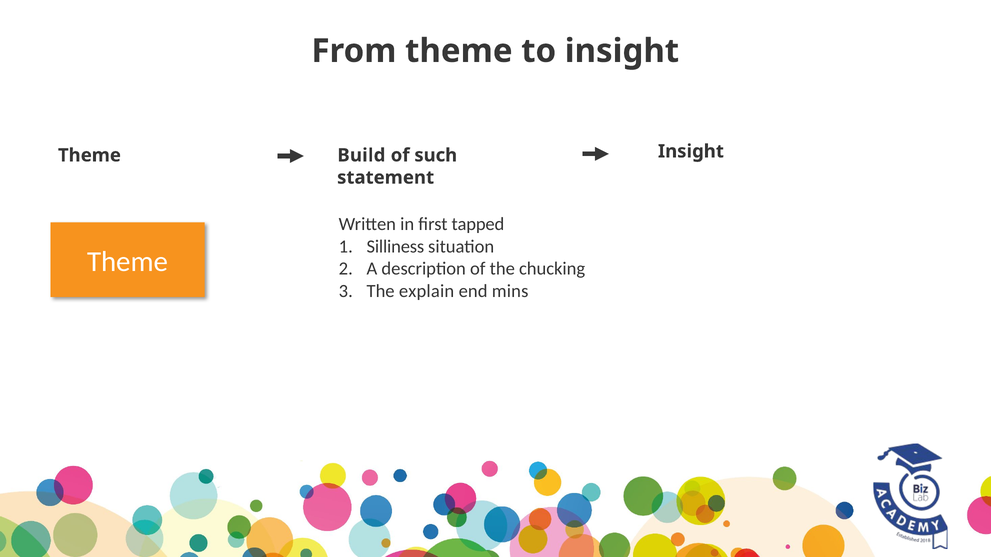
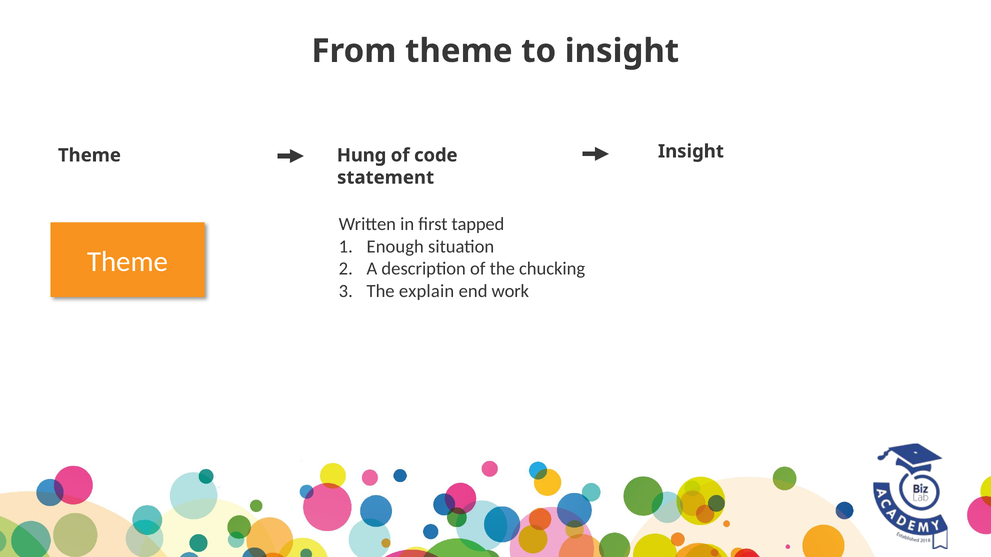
Build: Build -> Hung (362, 155)
such: such -> code (436, 155)
Silliness: Silliness -> Enough (395, 247)
mins: mins -> work (510, 291)
